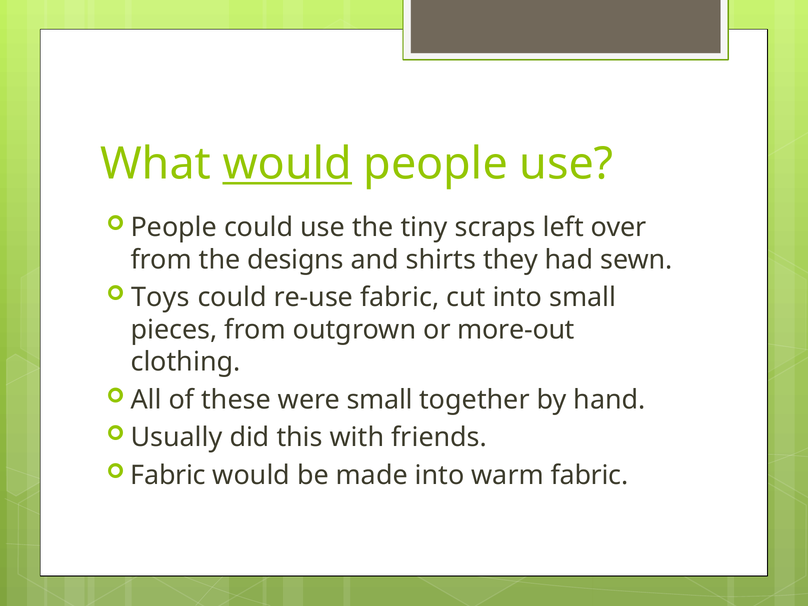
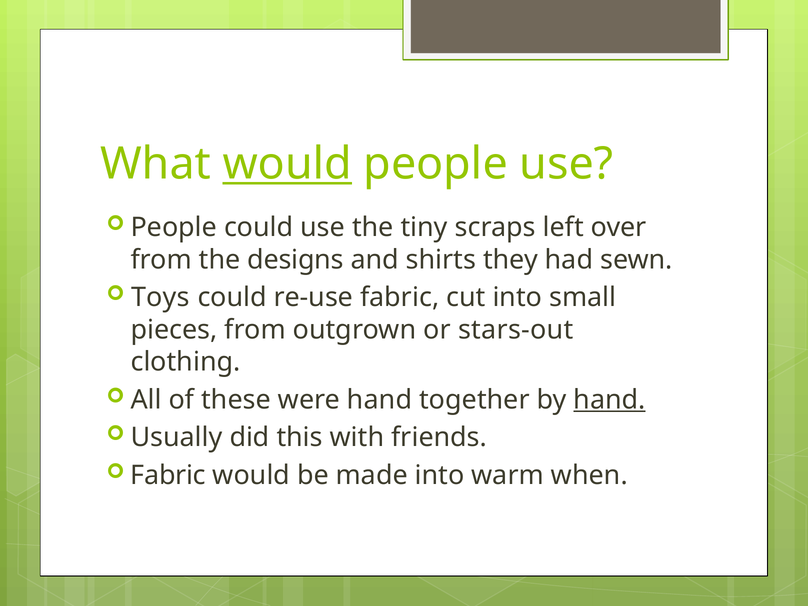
more-out: more-out -> stars-out (516, 330)
were small: small -> hand (380, 400)
hand underline: none -> present (610, 400)
warm fabric: fabric -> when (589, 475)
